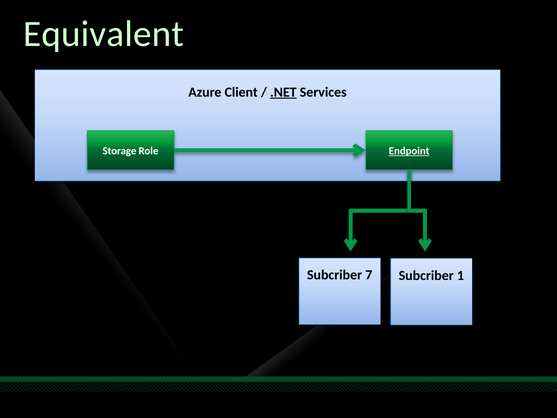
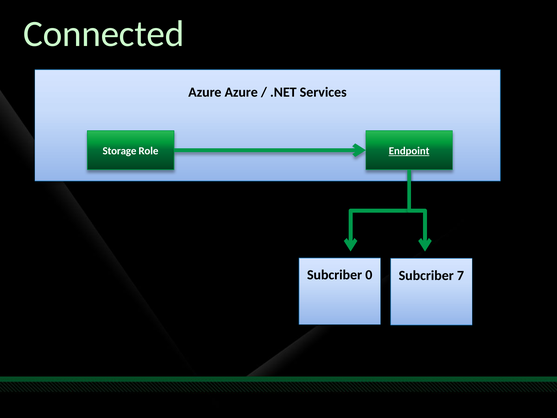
Equivalent: Equivalent -> Connected (104, 34)
Azure Client: Client -> Azure (241, 92)
.NET underline: present -> none (283, 92)
7: 7 -> 0 (369, 275)
1: 1 -> 7 (460, 275)
